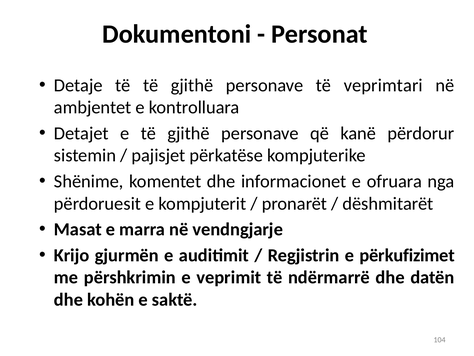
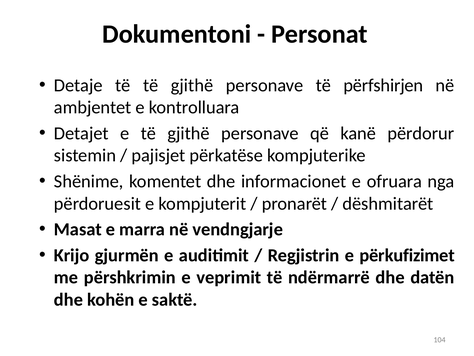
veprimtari: veprimtari -> përfshirjen (383, 85)
